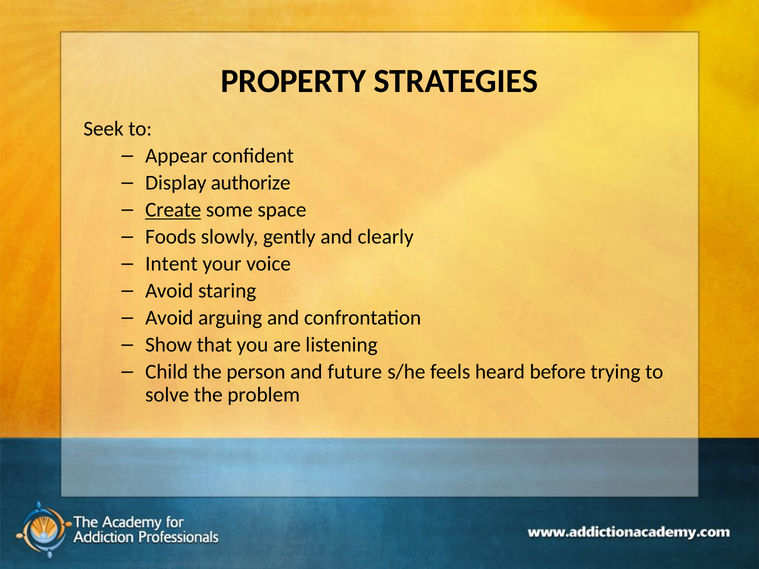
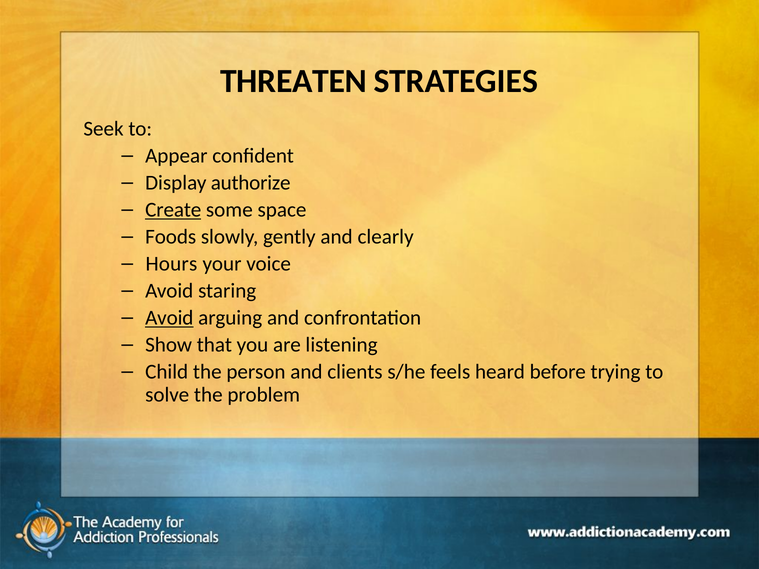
PROPERTY: PROPERTY -> THREATEN (293, 81)
Intent: Intent -> Hours (171, 264)
Avoid underline: none -> present (169, 318)
future: future -> clients (355, 372)
